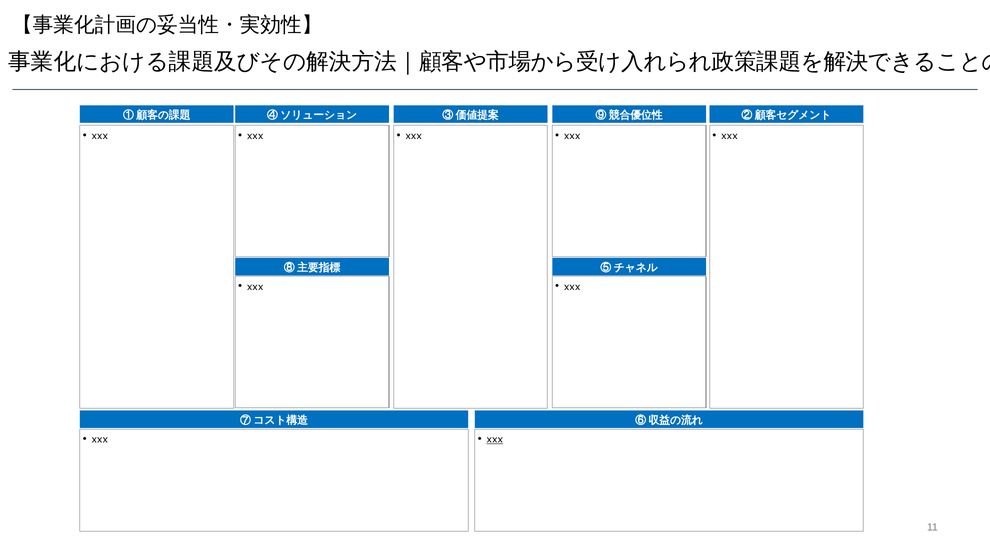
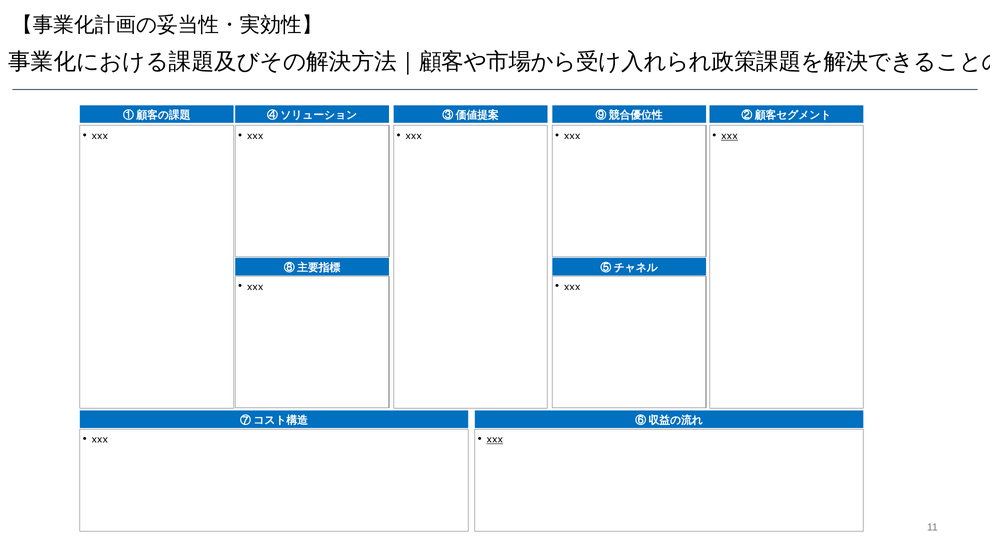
xxx underline: none -> present (730, 136)
